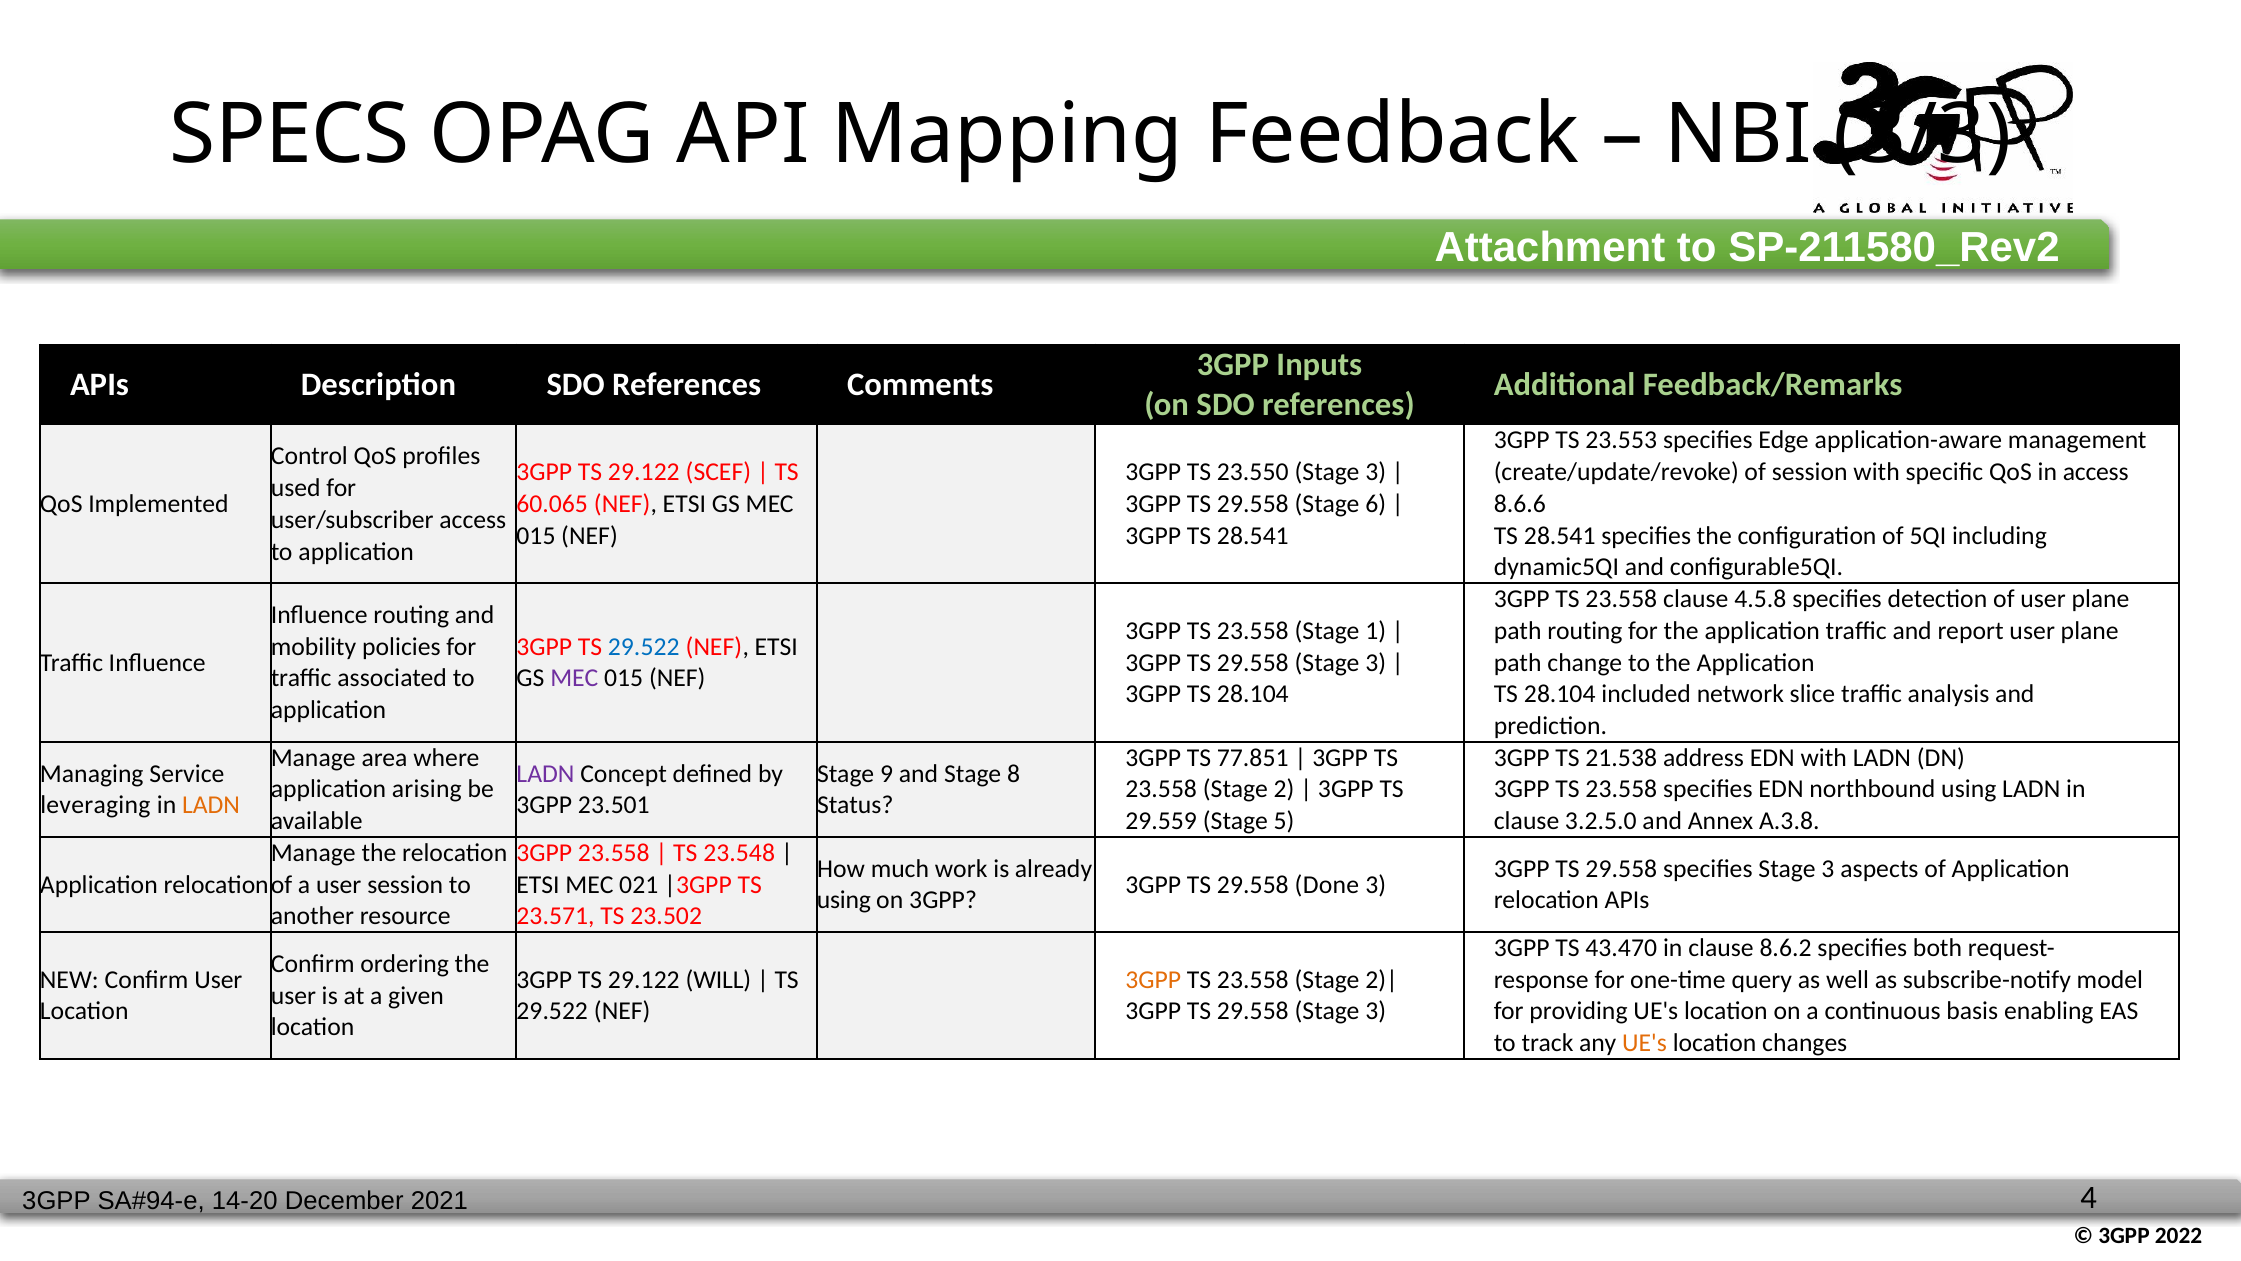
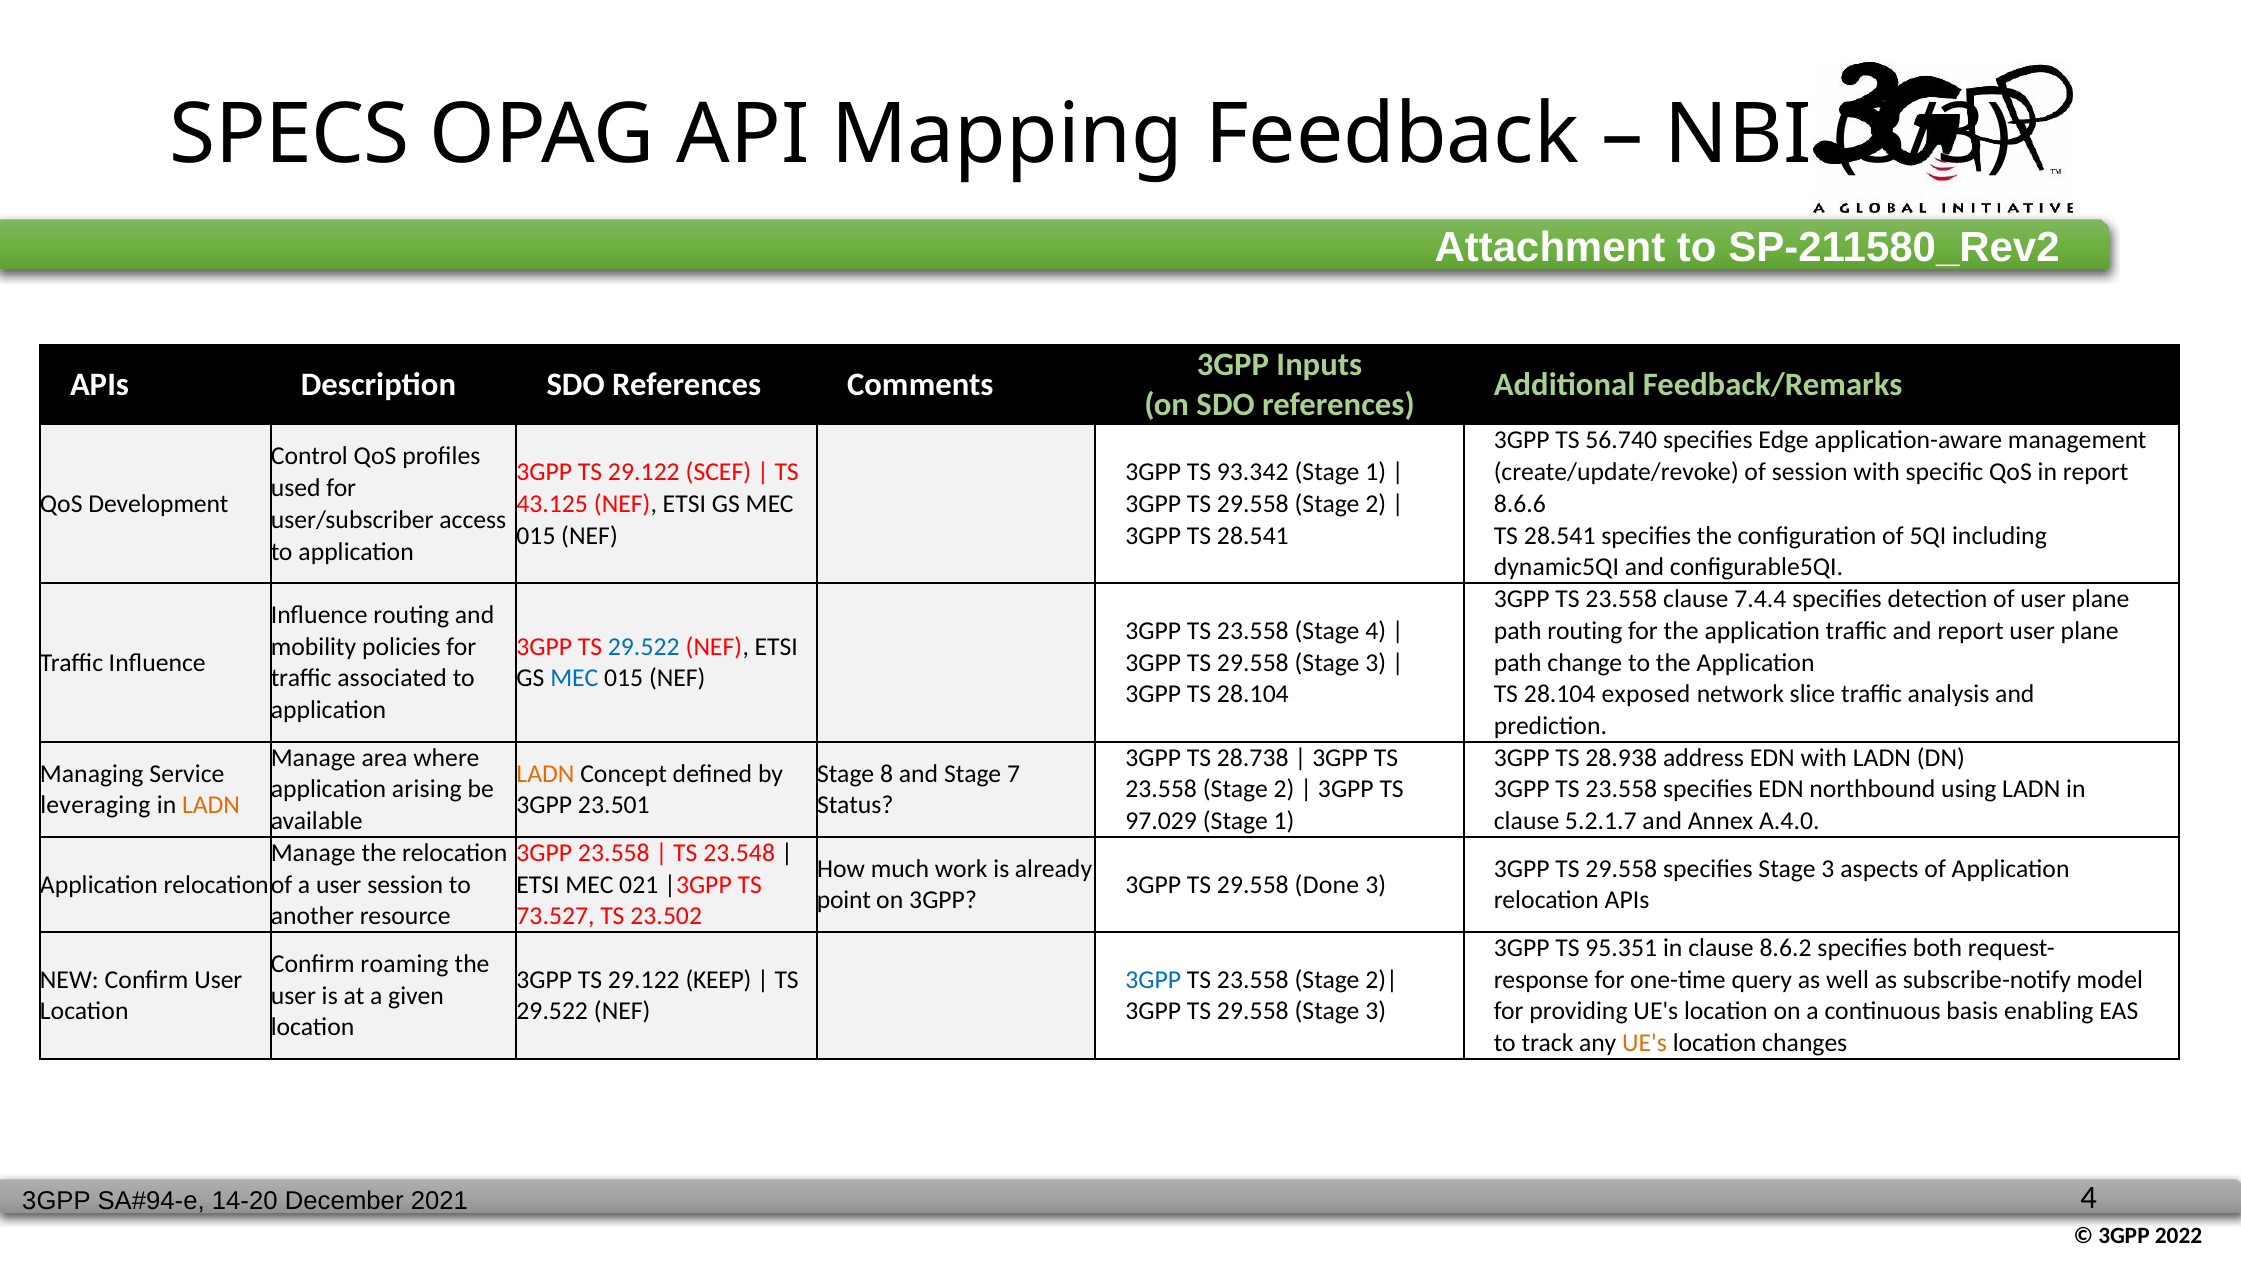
23.553: 23.553 -> 56.740 (1621, 440)
23.550: 23.550 -> 93.342 (1253, 472)
3: 3 -> 1 (1376, 472)
in access: access -> report (2096, 472)
Implemented: Implemented -> Development (158, 504)
60.065: 60.065 -> 43.125 (552, 504)
29.558 Stage 6: 6 -> 2 (1376, 504)
4.5.8: 4.5.8 -> 7.4.4 (1760, 599)
Stage 1: 1 -> 4 (1376, 631)
MEC colour: purple -> blue (574, 678)
included: included -> exposed (1646, 694)
77.851: 77.851 -> 28.738 (1253, 757)
21.538: 21.538 -> 28.938 (1621, 757)
LADN colour: purple -> orange (545, 773)
9: 9 -> 8 (887, 773)
8: 8 -> 7 (1014, 773)
29.559: 29.559 -> 97.029 (1161, 821)
5: 5 -> 1 (1284, 821)
3.2.5.0: 3.2.5.0 -> 5.2.1.7 (1601, 821)
A.3.8: A.3.8 -> A.4.0 (1789, 821)
using: using -> point (844, 900)
23.571: 23.571 -> 73.527 (555, 916)
43.470: 43.470 -> 95.351 (1621, 948)
ordering: ordering -> roaming (404, 964)
WILL: WILL -> KEEP (718, 979)
3GPP colour: orange -> blue (1153, 979)
